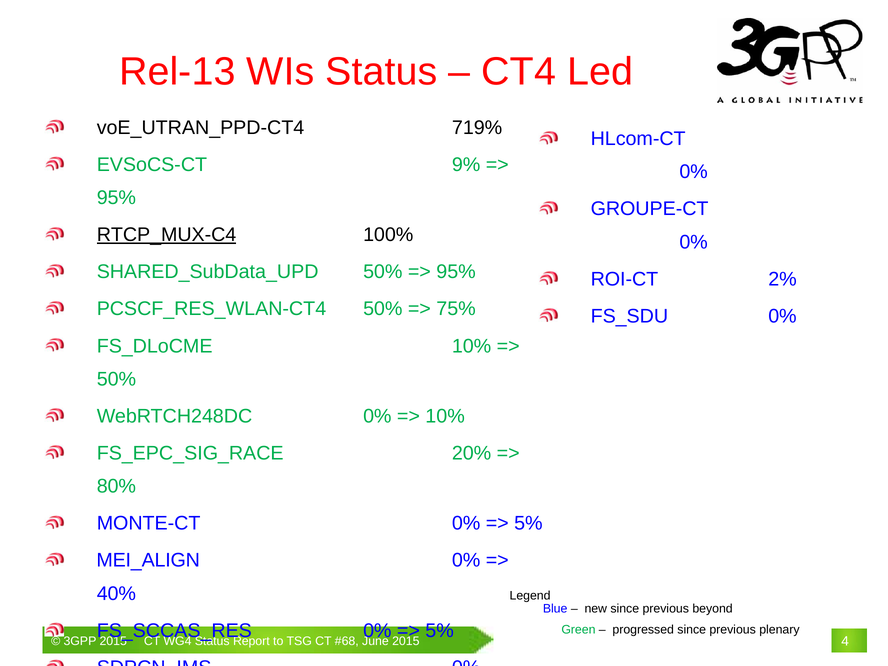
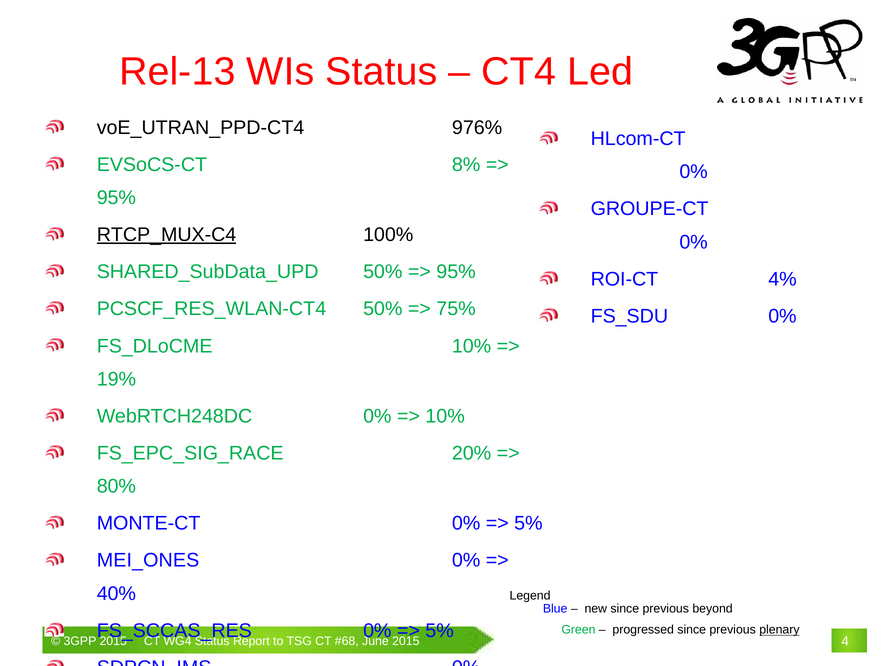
719%: 719% -> 976% (477, 128)
9%: 9% -> 8% (466, 165)
2%: 2% -> 4% (782, 279)
50%: 50% -> 19% (116, 379)
MEI_ALIGN: MEI_ALIGN -> MEI_ONES (148, 560)
plenary underline: none -> present (779, 630)
